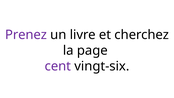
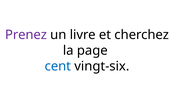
cent colour: purple -> blue (58, 66)
